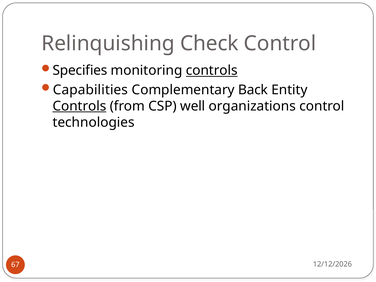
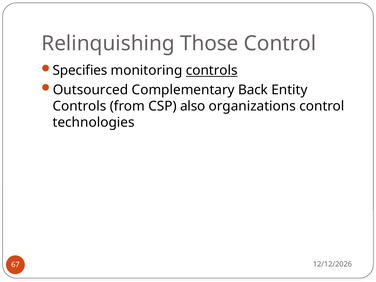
Check: Check -> Those (209, 43)
Capabilities: Capabilities -> Outsourced (90, 90)
Controls underline: present -> none (79, 106)
well: well -> also (193, 106)
